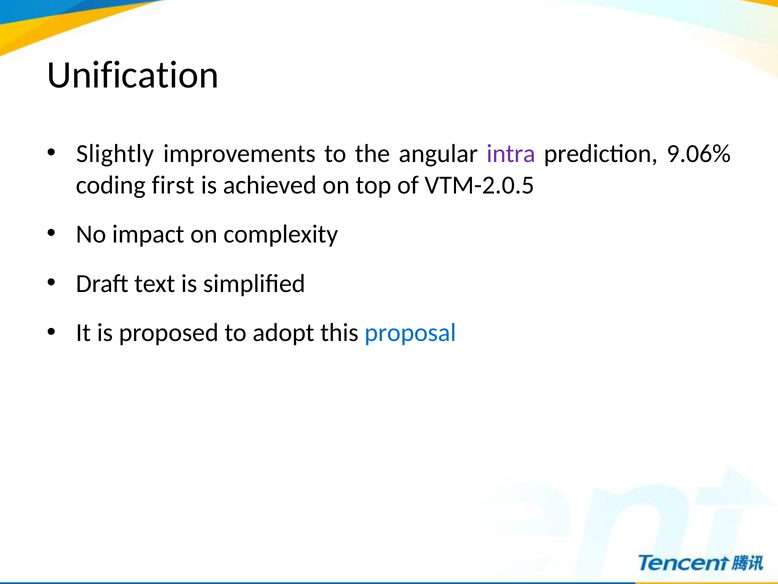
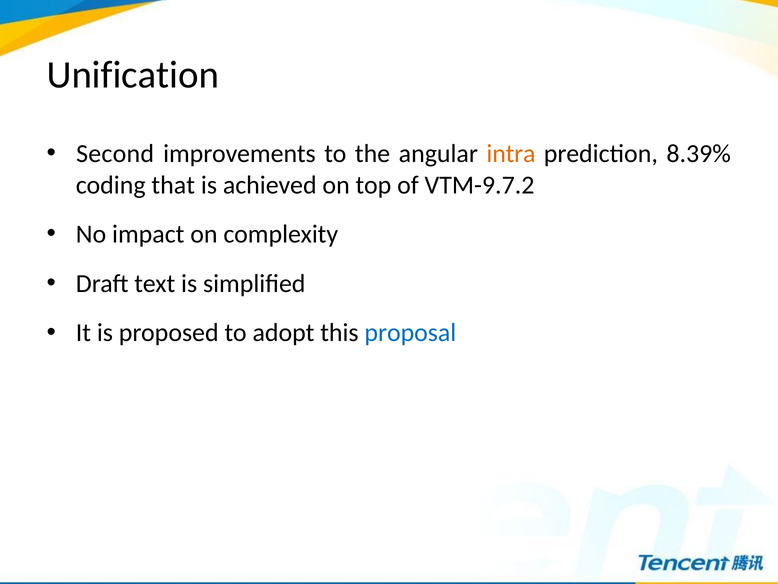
Slightly: Slightly -> Second (115, 154)
intra colour: purple -> orange (511, 154)
9.06%: 9.06% -> 8.39% (699, 154)
first: first -> that (173, 185)
VTM-2.0.5: VTM-2.0.5 -> VTM-9.7.2 (480, 185)
